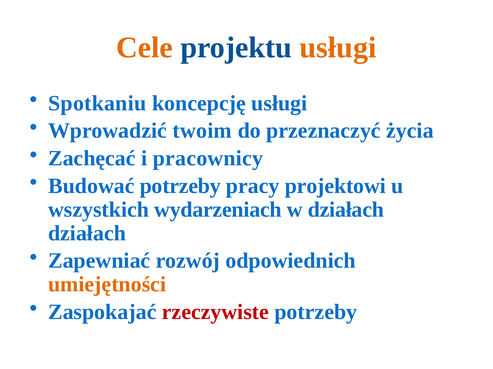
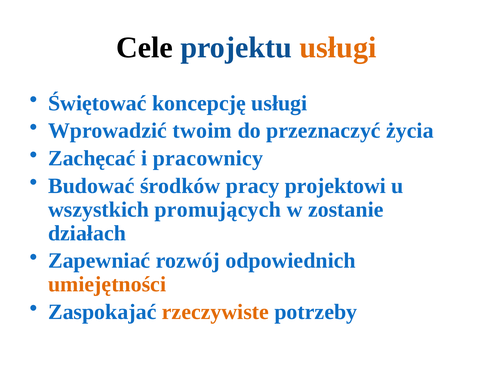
Cele colour: orange -> black (144, 48)
Spotkaniu: Spotkaniu -> Świętować (97, 103)
Budować potrzeby: potrzeby -> środków (180, 186)
wydarzeniach: wydarzeniach -> promujących (218, 210)
w działach: działach -> zostanie (346, 210)
rzeczywiste colour: red -> orange (215, 313)
